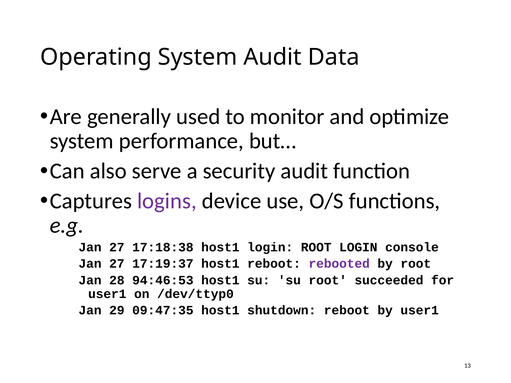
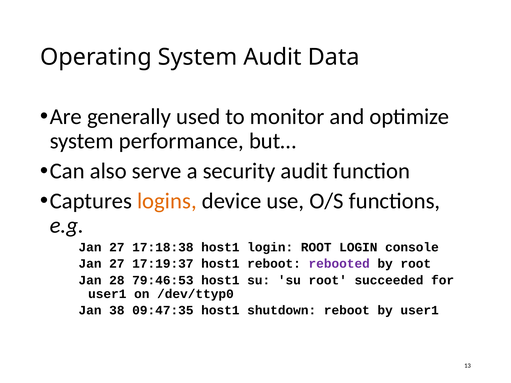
logins colour: purple -> orange (167, 201)
94:46:53: 94:46:53 -> 79:46:53 (163, 280)
29: 29 -> 38 (117, 311)
